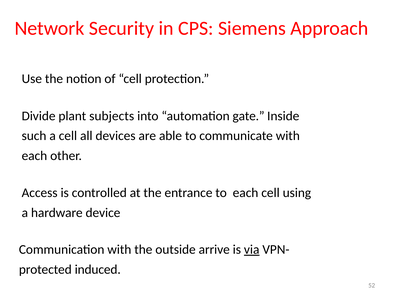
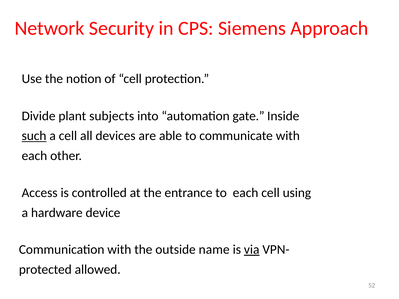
such underline: none -> present (34, 136)
arrive: arrive -> name (214, 250)
induced: induced -> allowed (98, 270)
